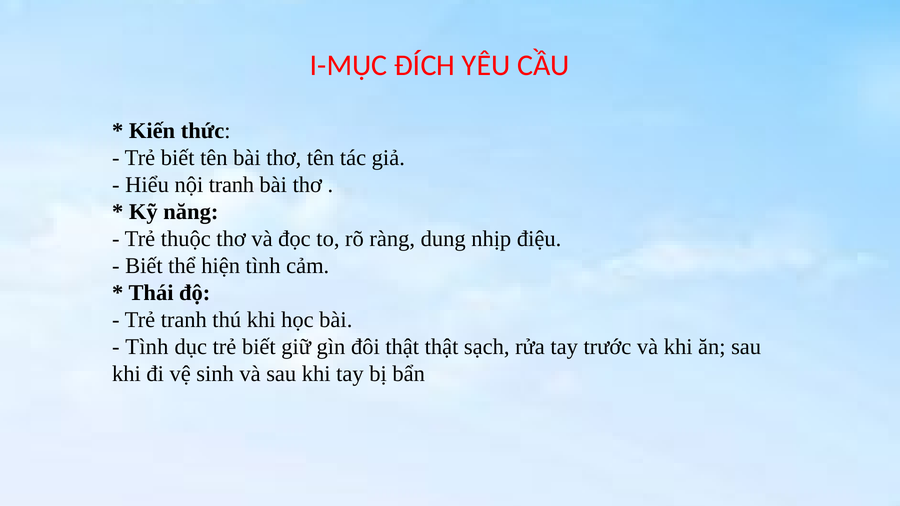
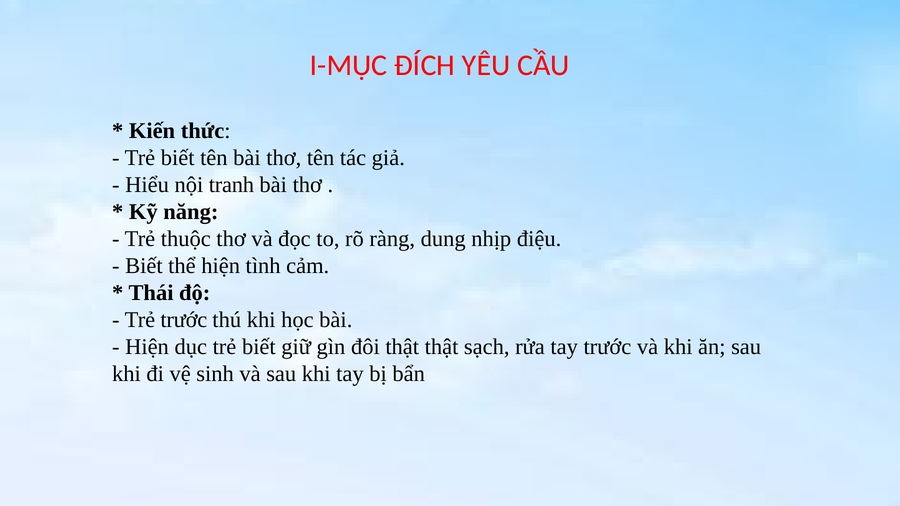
Trẻ tranh: tranh -> trước (184, 320)
Tình: Tình -> Hiện (147, 347)
